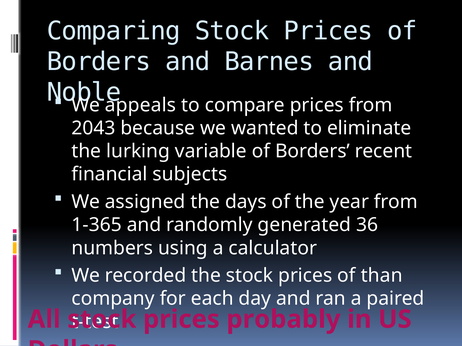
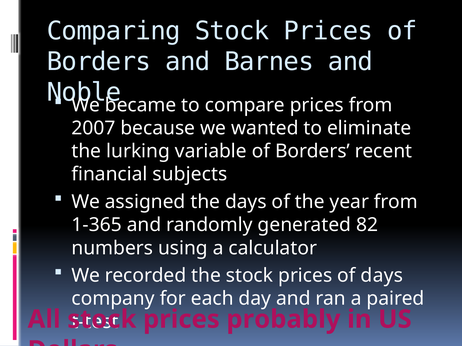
appeals: appeals -> became (141, 105)
2043: 2043 -> 2007 (94, 128)
36: 36 -> 82 (367, 225)
of than: than -> days (382, 276)
